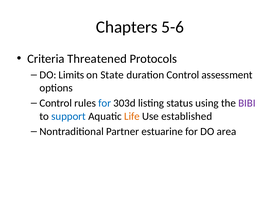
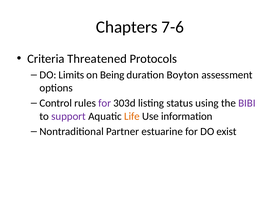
5-6: 5-6 -> 7-6 (173, 27)
State: State -> Being (112, 75)
duration Control: Control -> Boyton (183, 75)
for colour: blue -> purple (105, 103)
support colour: blue -> purple (69, 116)
established: established -> information (187, 116)
area: area -> exist (226, 131)
